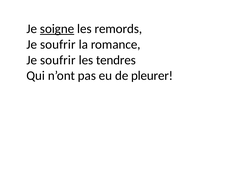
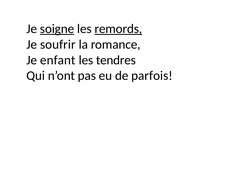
remords underline: none -> present (118, 29)
soufrir: soufrir -> enfant (58, 60)
pleurer: pleurer -> parfois (152, 75)
